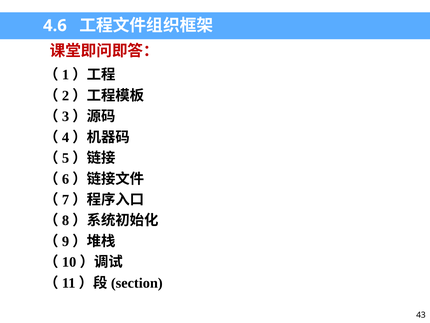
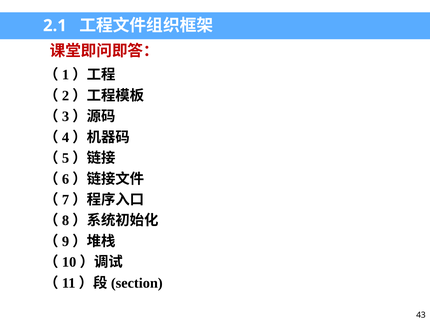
4.6: 4.6 -> 2.1 (55, 26)
